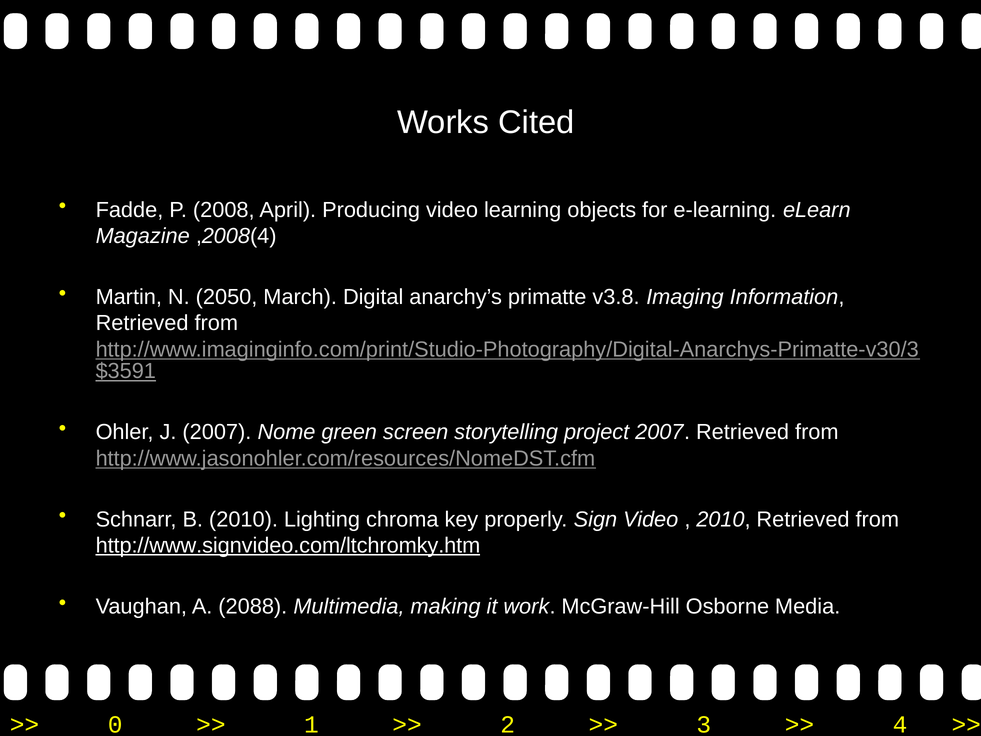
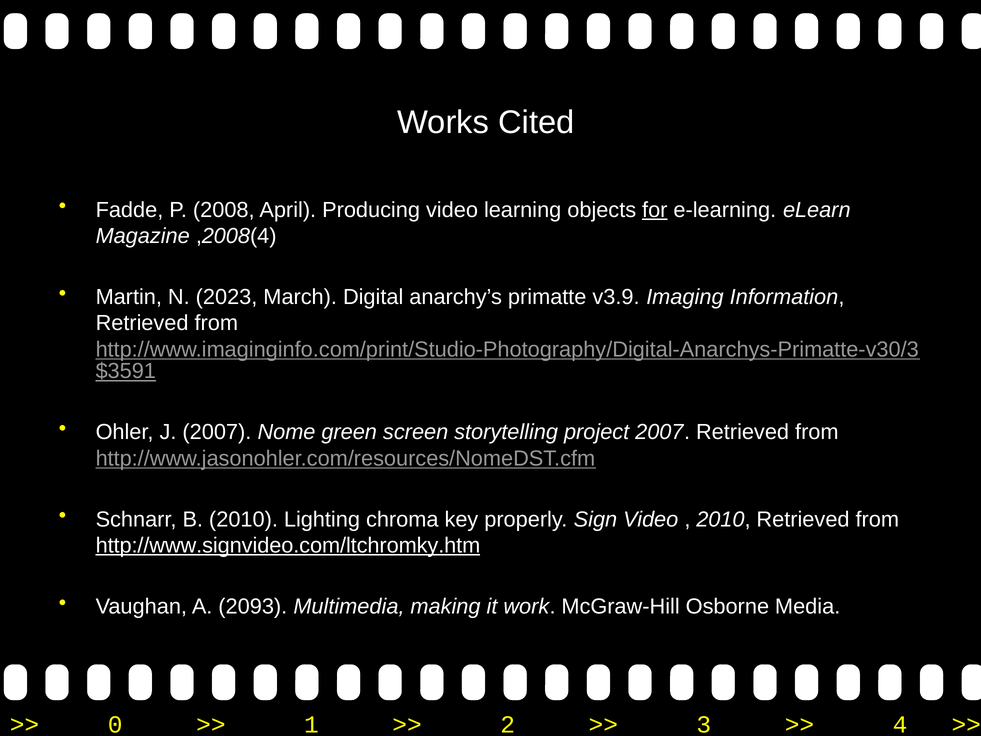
for underline: none -> present (655, 210)
2050: 2050 -> 2023 (227, 297)
v3.8: v3.8 -> v3.9 (616, 297)
2088: 2088 -> 2093 (253, 606)
